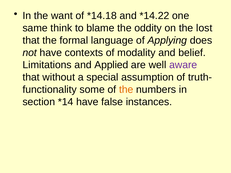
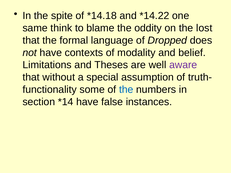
want: want -> spite (62, 16)
Applying: Applying -> Dropped (167, 40)
Applied: Applied -> Theses (111, 65)
the colour: orange -> blue (126, 90)
